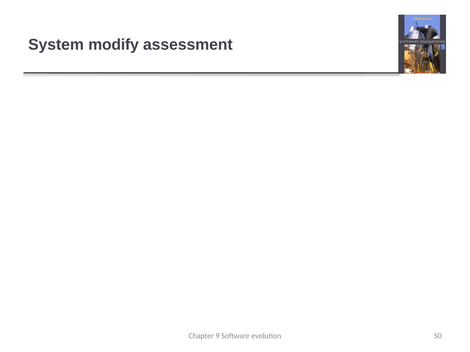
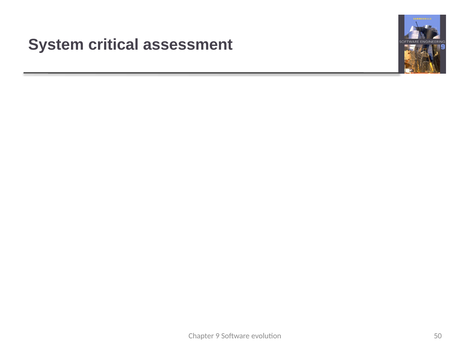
modify: modify -> critical (113, 45)
